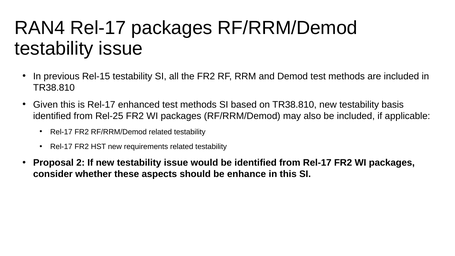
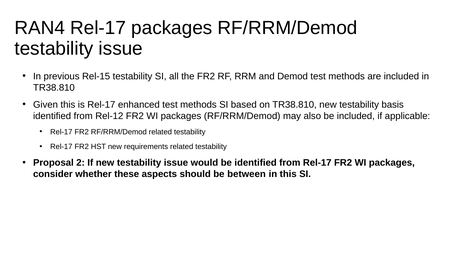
Rel-25: Rel-25 -> Rel-12 (109, 116)
enhance: enhance -> between (247, 174)
